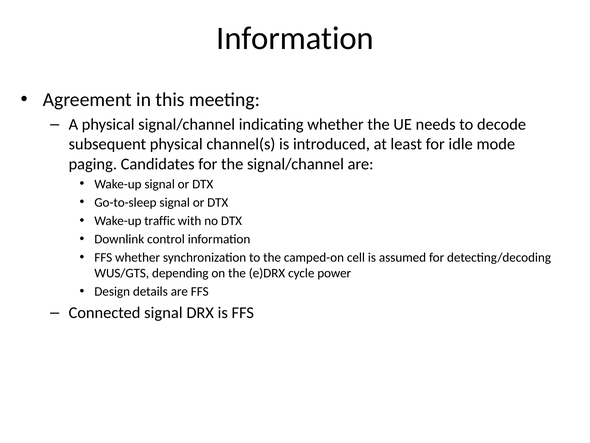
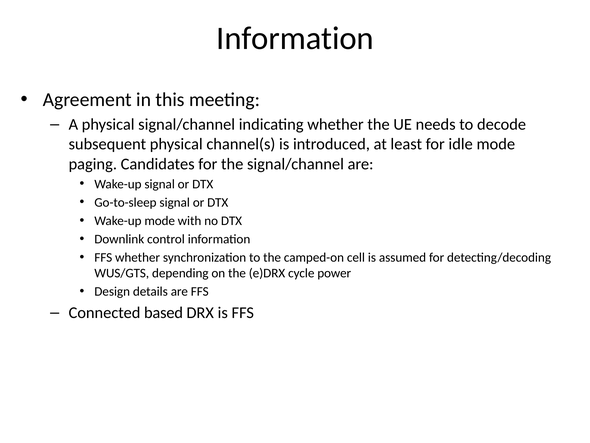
Wake-up traffic: traffic -> mode (160, 221)
Connected signal: signal -> based (164, 313)
